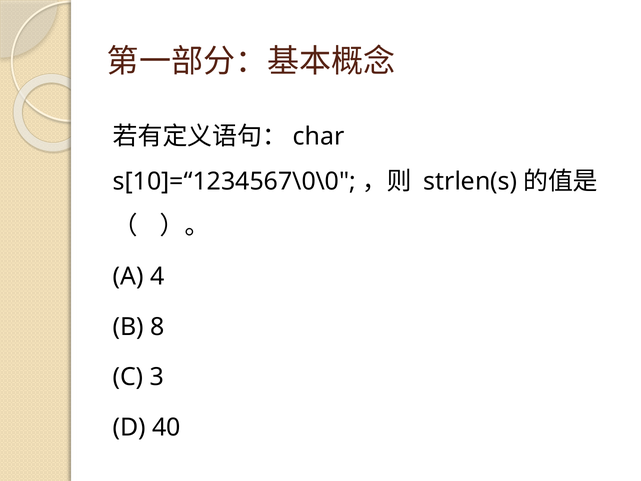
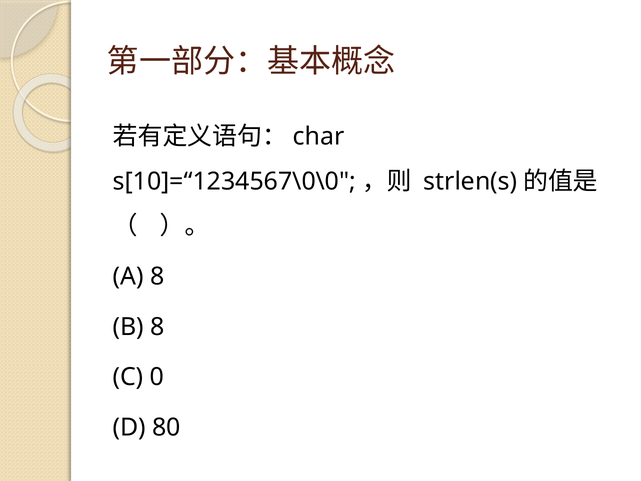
A 4: 4 -> 8 (157, 276)
3: 3 -> 0 (157, 377)
40: 40 -> 80 (166, 427)
